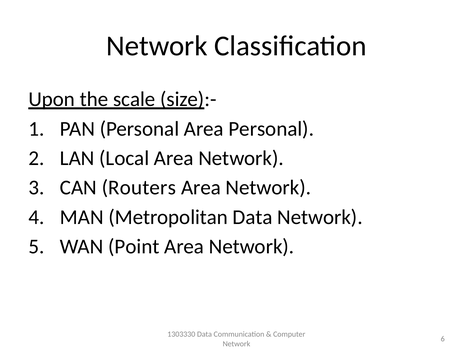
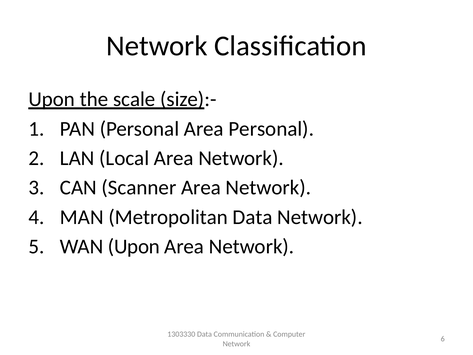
Routers: Routers -> Scanner (139, 188)
WAN Point: Point -> Upon (134, 246)
